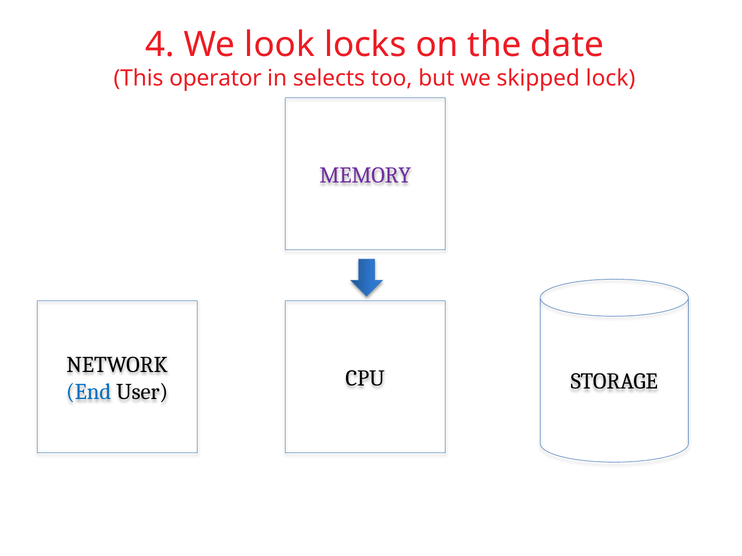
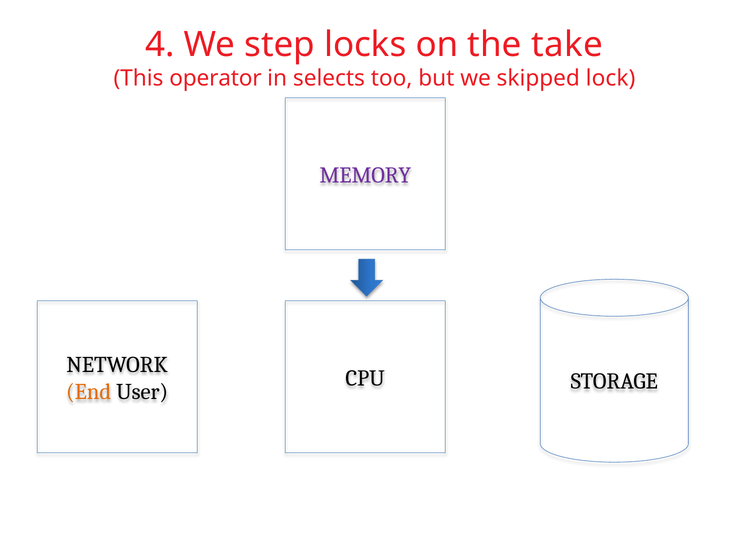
look: look -> step (280, 45)
date: date -> take (567, 45)
End colour: blue -> orange (89, 392)
